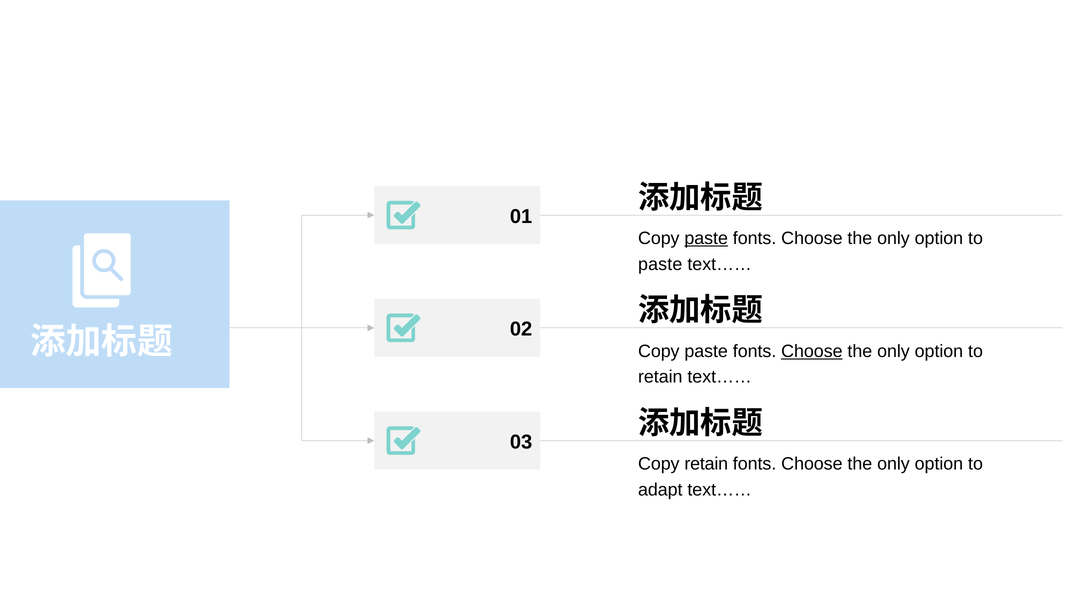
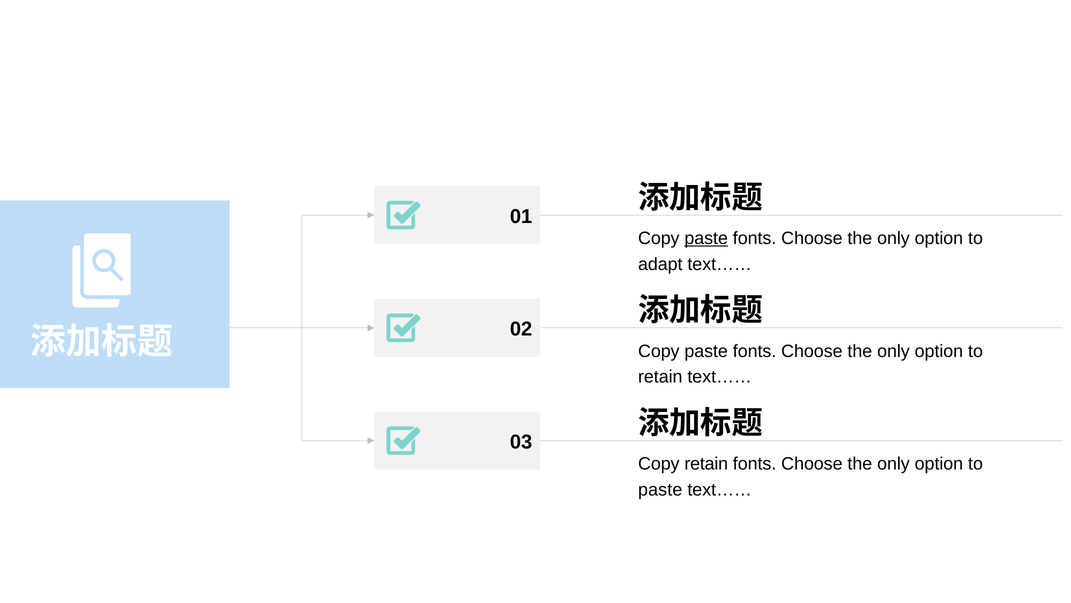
paste: paste -> adapt (660, 264)
Choose underline: present -> none (812, 351)
adapt: adapt -> paste (660, 489)
